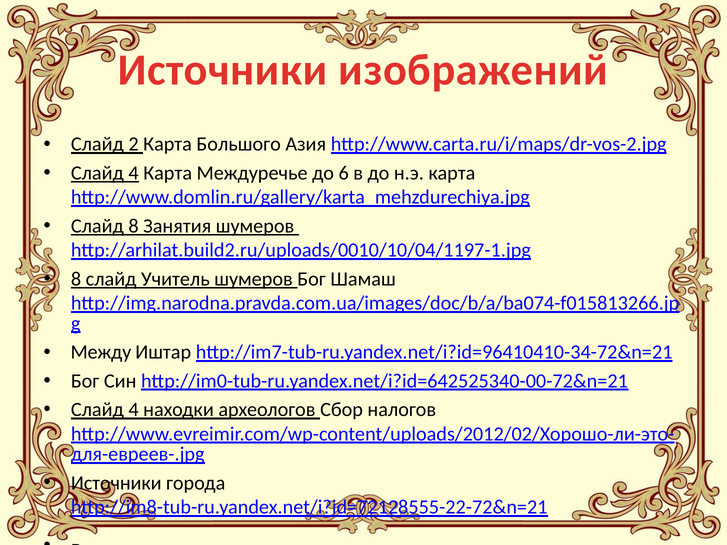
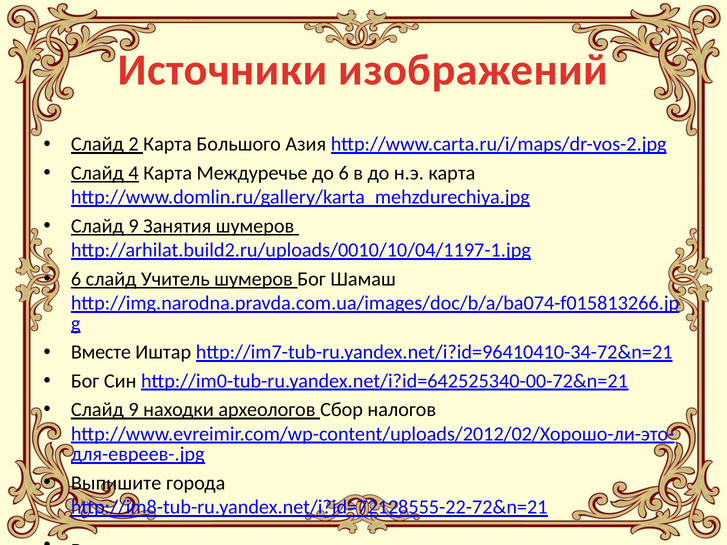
8: 8 -> 9 (134, 226)
8: 8 -> 6 (76, 279)
Между: Между -> Вместе (101, 352)
4: 4 -> 9 (134, 410)
Источники: Источники -> Выпишите (116, 483)
